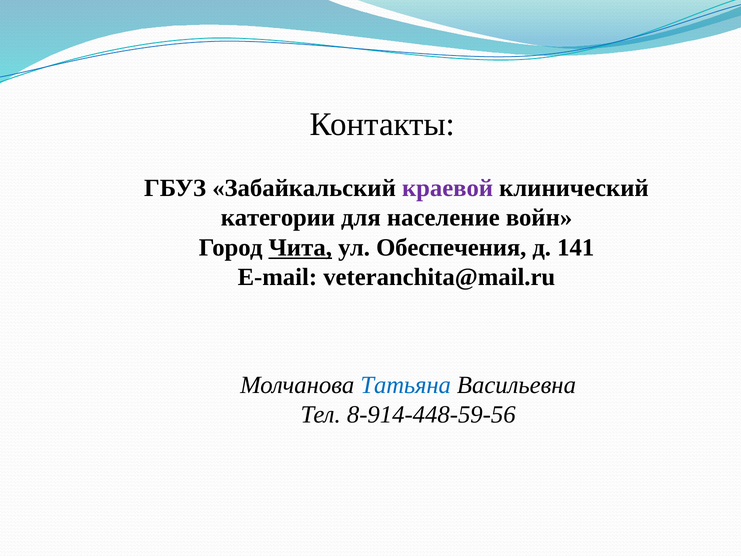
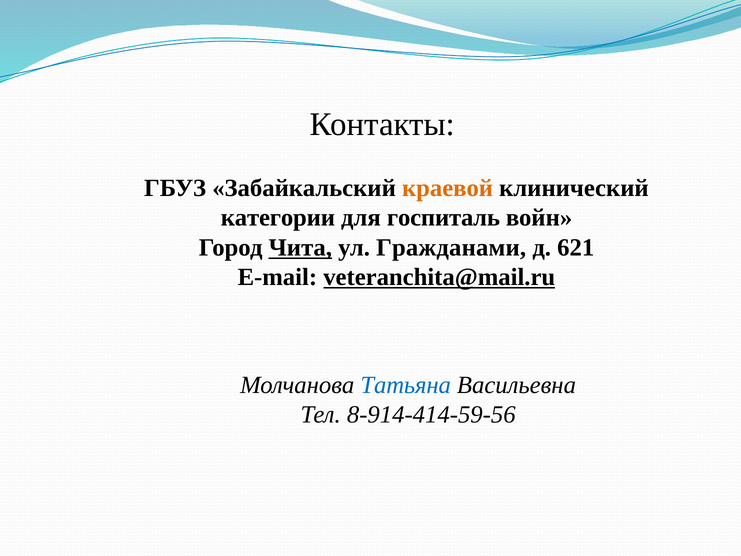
краевой colour: purple -> orange (448, 188)
население: население -> госпиталь (443, 218)
Обеспечения: Обеспечения -> Гражданами (451, 247)
141: 141 -> 621 (576, 247)
veteranchita@mail.ru underline: none -> present (439, 277)
8-914-448-59-56: 8-914-448-59-56 -> 8-914-414-59-56 (431, 415)
